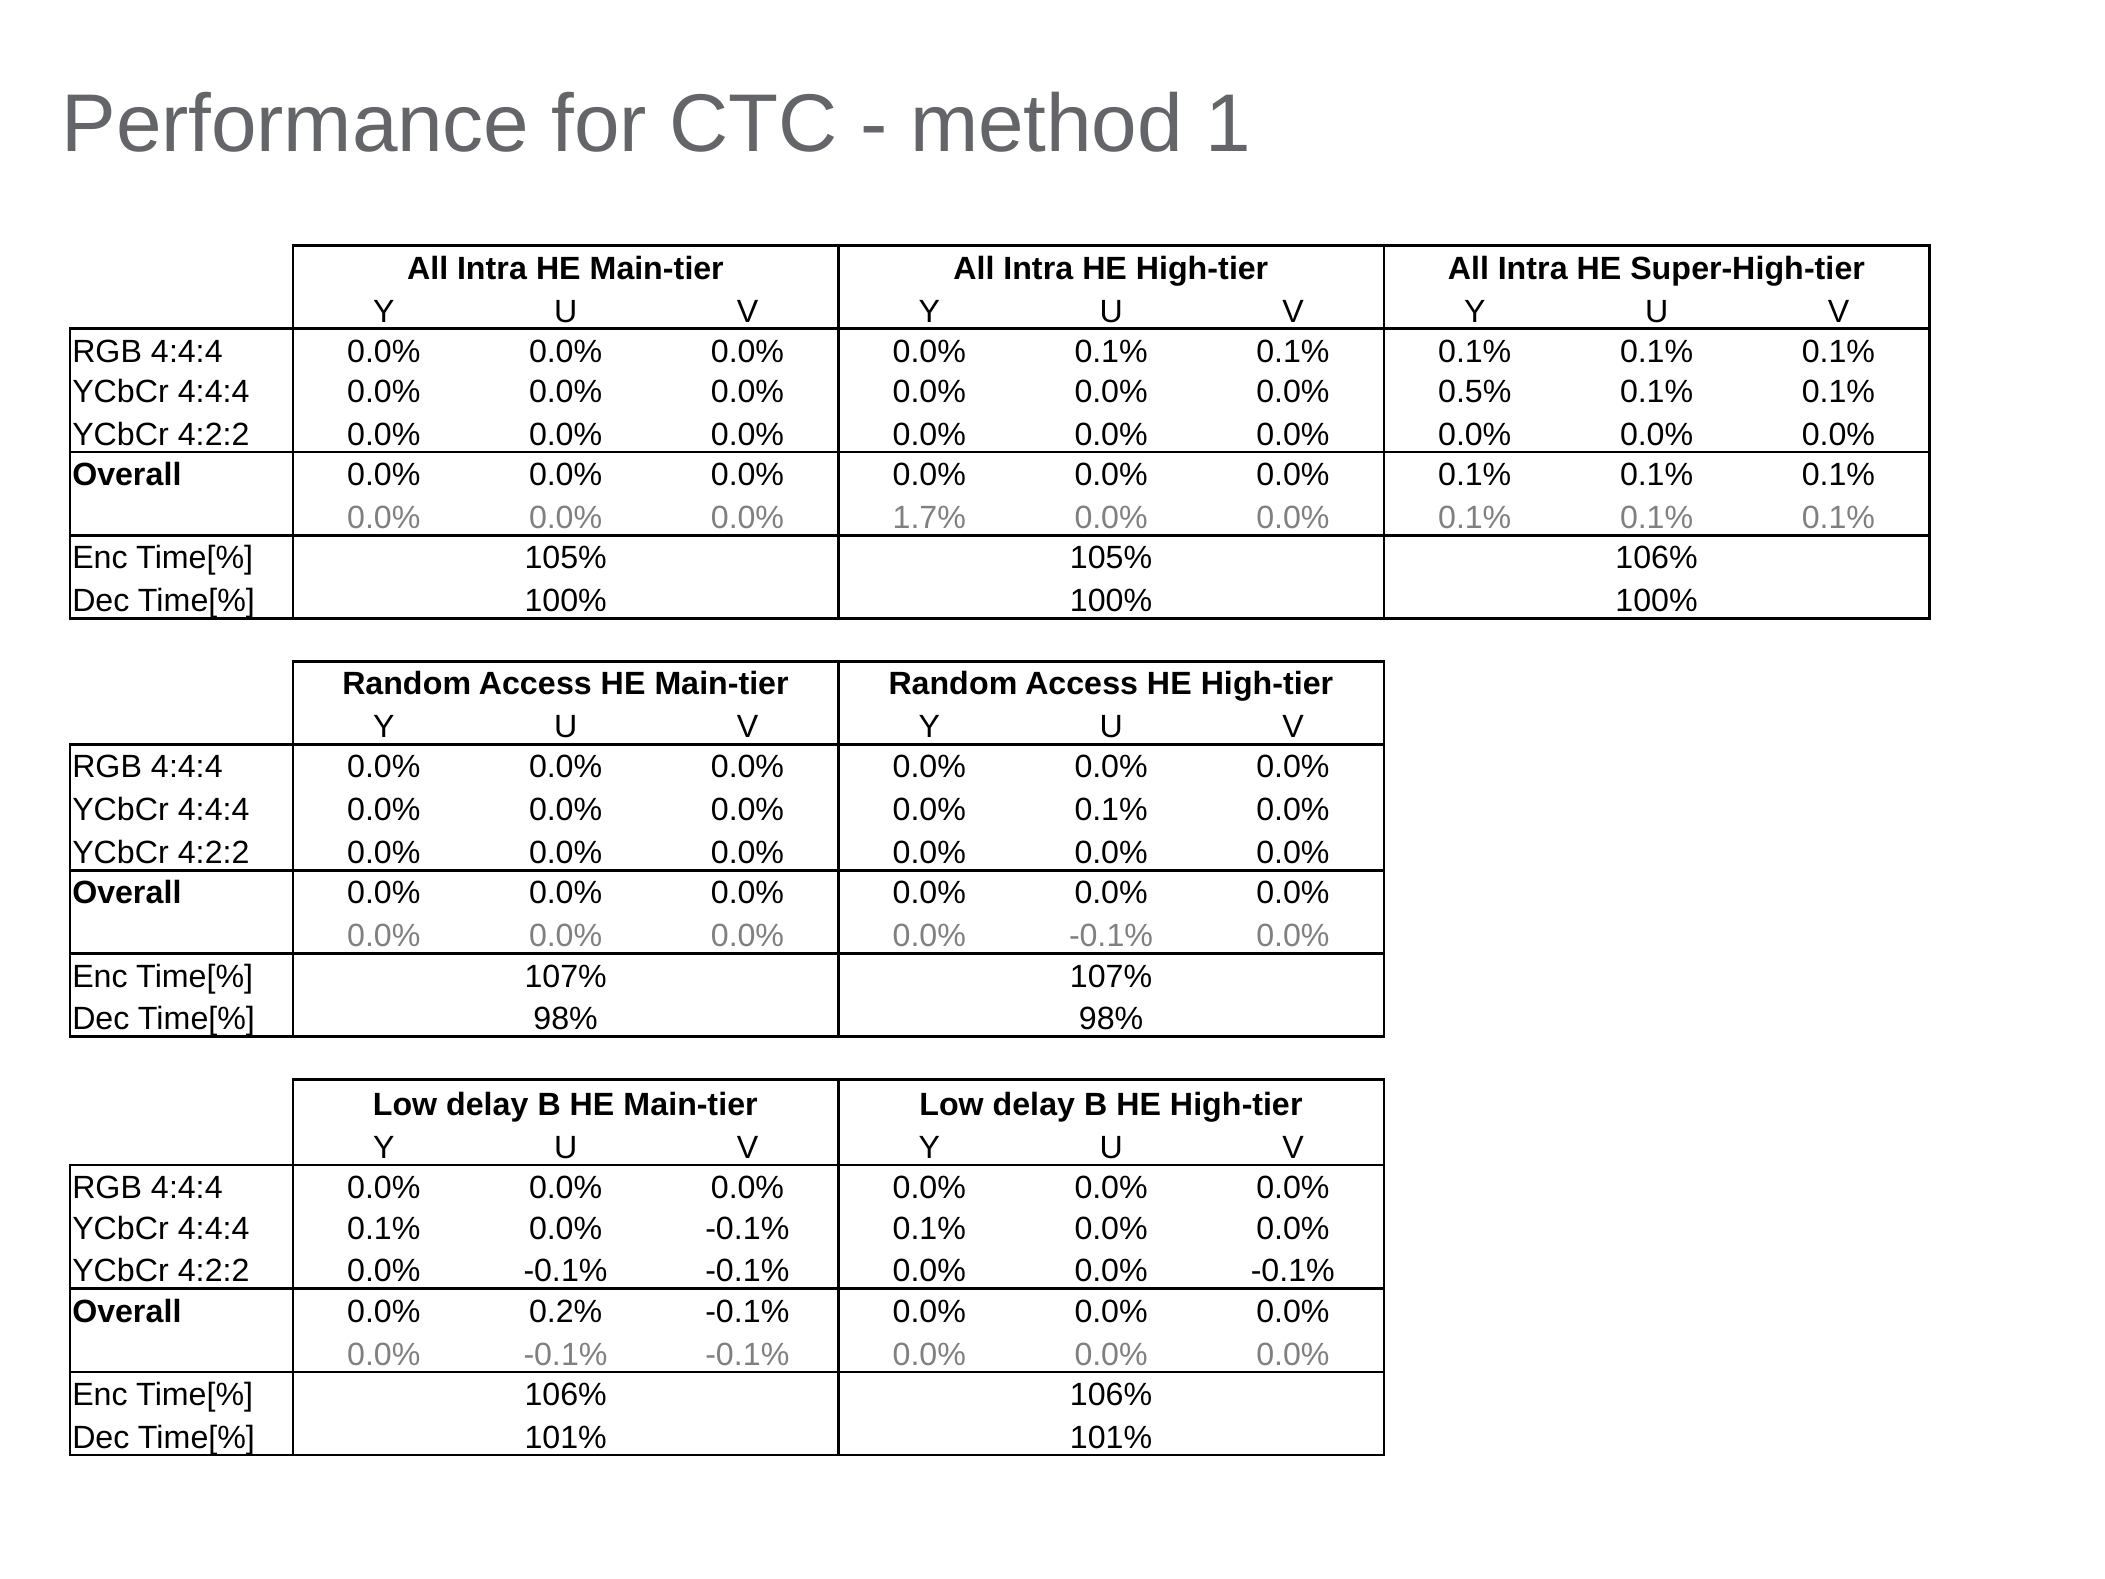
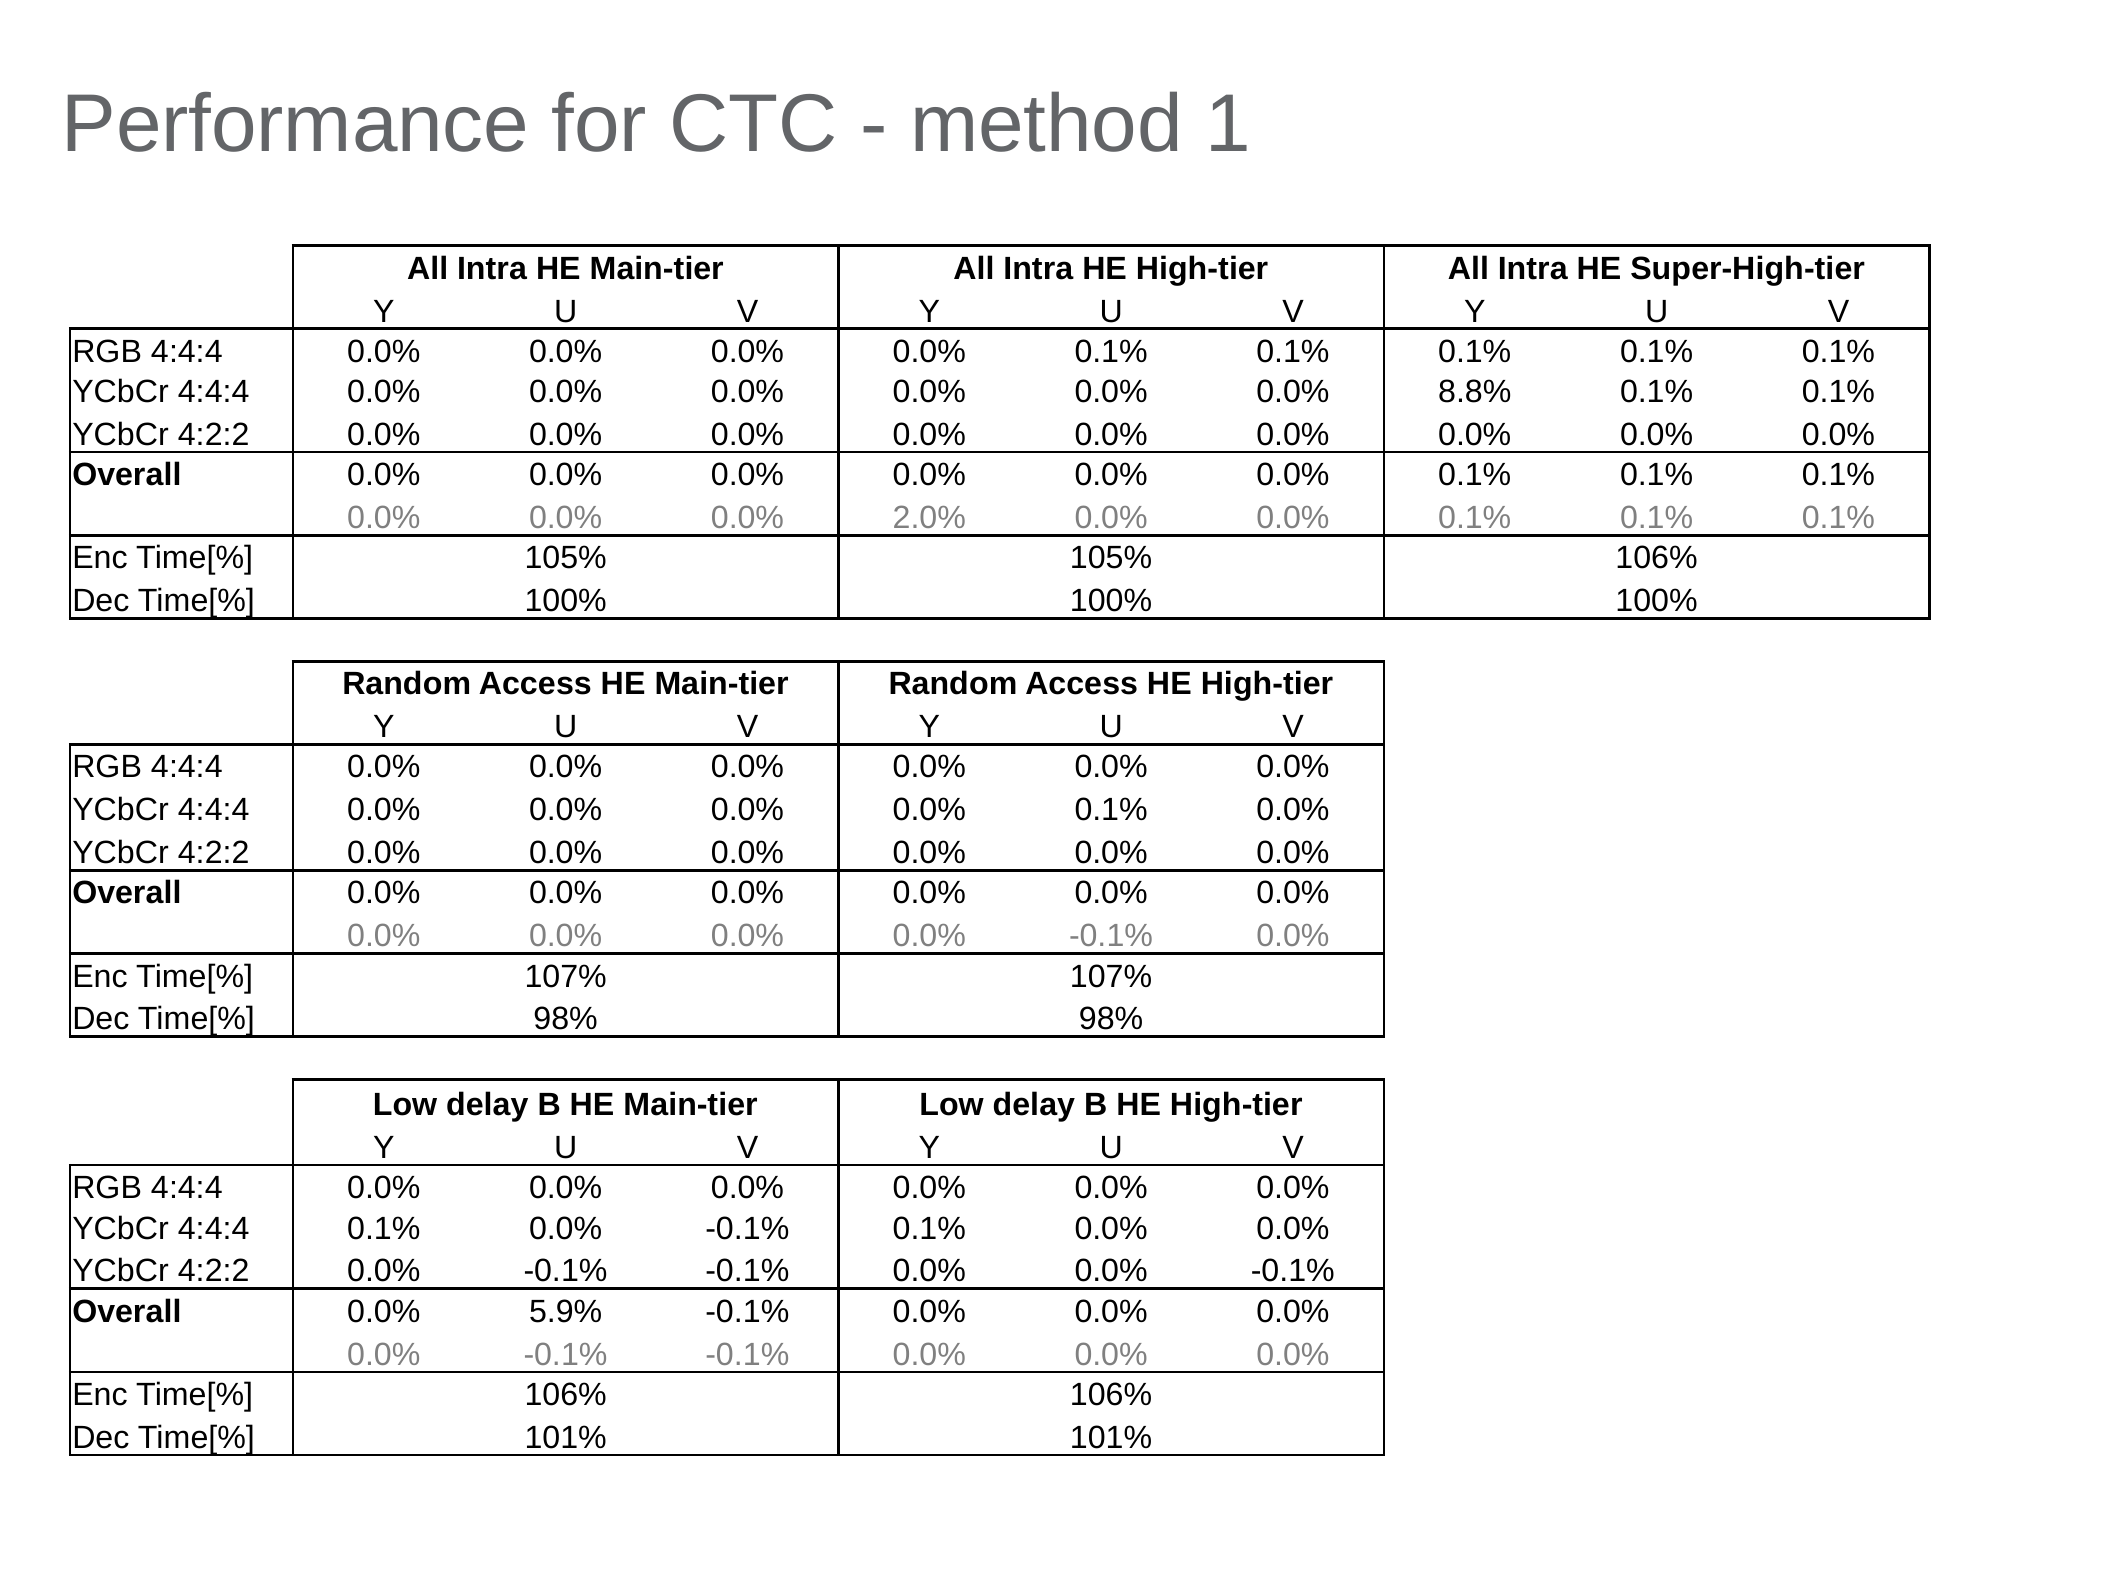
0.5%: 0.5% -> 8.8% (1475, 392)
1.7%: 1.7% -> 2.0% (929, 518)
0.2%: 0.2% -> 5.9% (566, 1311)
